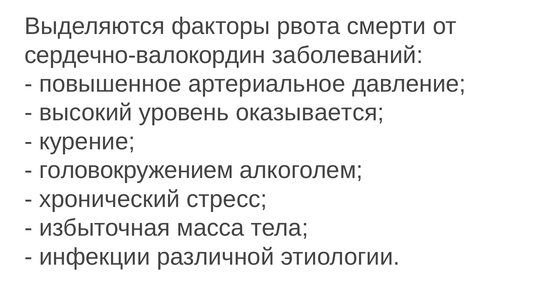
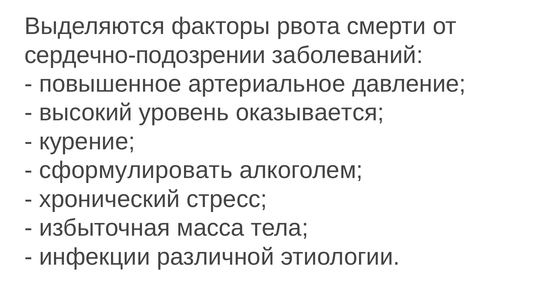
сердечно-валокордин: сердечно-валокордин -> сердечно-подозрении (145, 55)
головокружением: головокружением -> сформулировать (136, 171)
